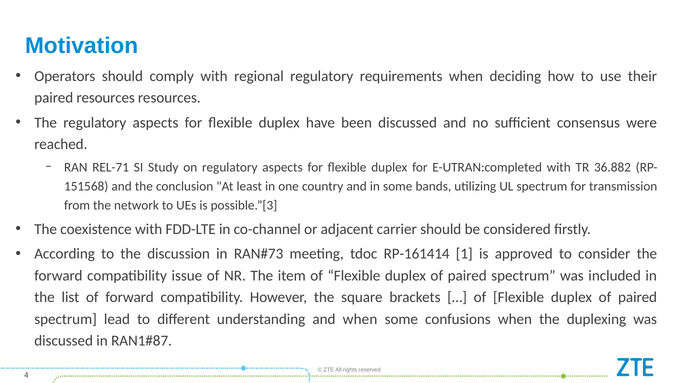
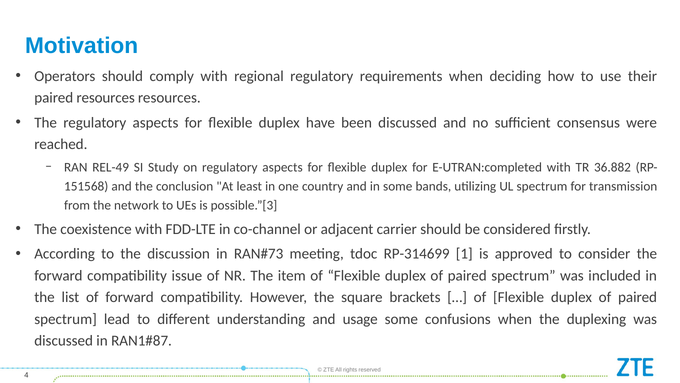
REL-71: REL-71 -> REL-49 (111, 167)
RP-161414: RP-161414 -> RP-314699 (417, 254)
and when: when -> usage (360, 319)
